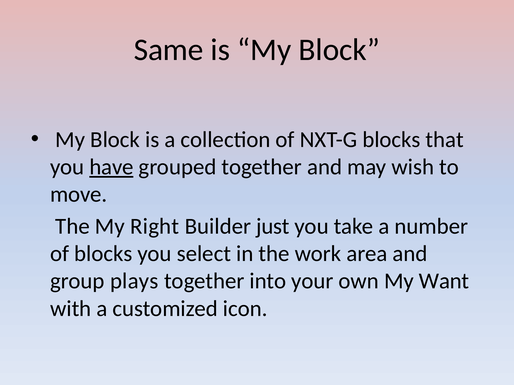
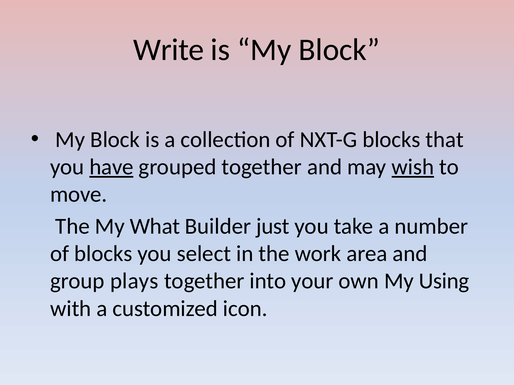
Same: Same -> Write (169, 50)
wish underline: none -> present (413, 167)
Right: Right -> What (155, 227)
Want: Want -> Using (444, 281)
